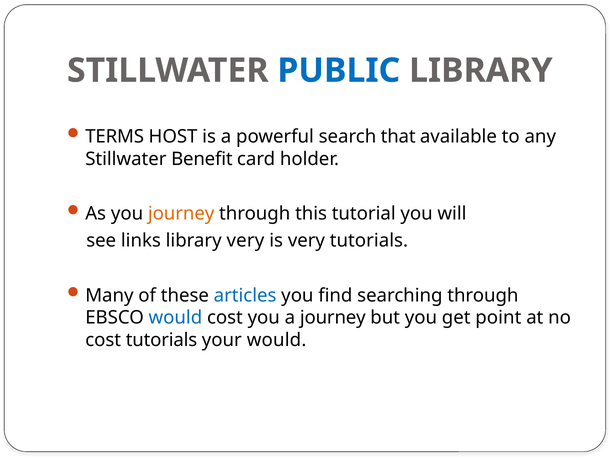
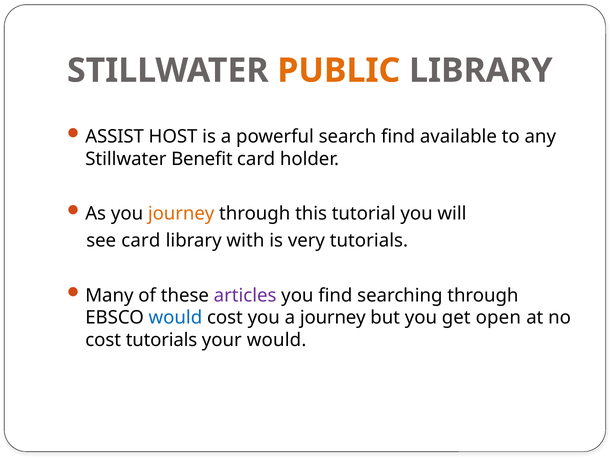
PUBLIC colour: blue -> orange (339, 70)
TERMS: TERMS -> ASSIST (115, 136)
search that: that -> find (398, 136)
see links: links -> card (141, 241)
library very: very -> with (245, 241)
articles colour: blue -> purple (245, 295)
point: point -> open (498, 317)
